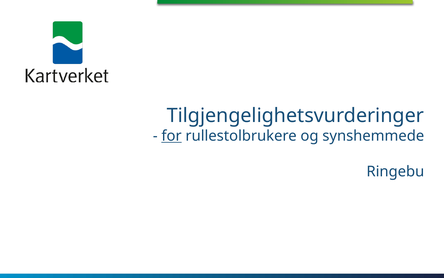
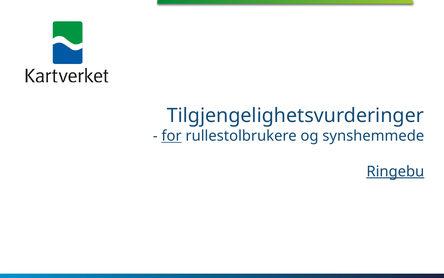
Ringebu underline: none -> present (395, 171)
